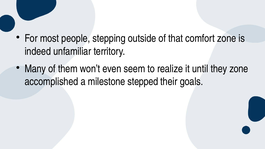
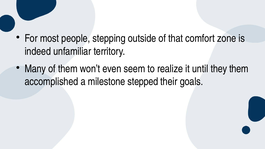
they zone: zone -> them (239, 69)
